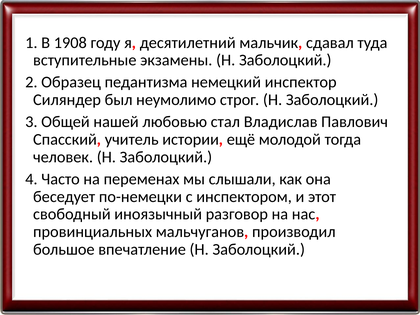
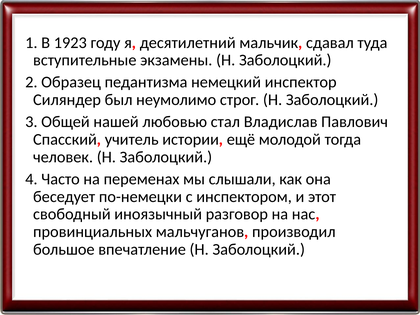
1908: 1908 -> 1923 (70, 43)
